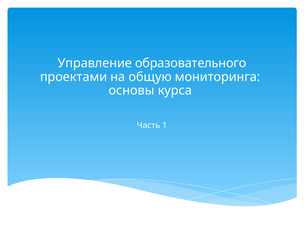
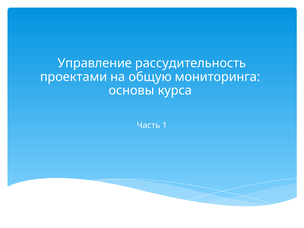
образовательного: образовательного -> рассудительность (191, 63)
